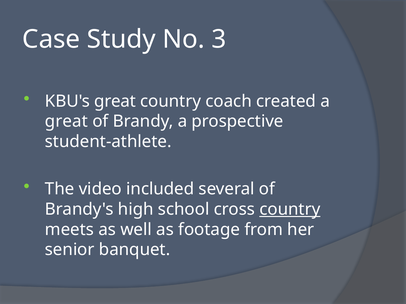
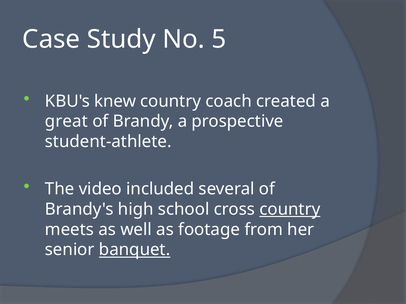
3: 3 -> 5 (219, 39)
KBU's great: great -> knew (115, 101)
banquet underline: none -> present (135, 250)
